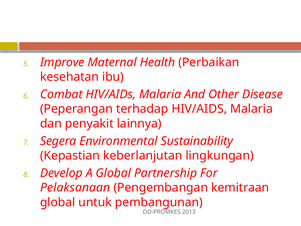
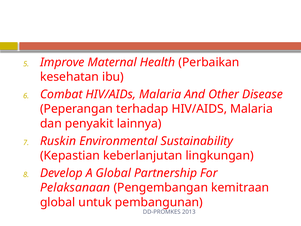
Segera: Segera -> Ruskin (58, 141)
